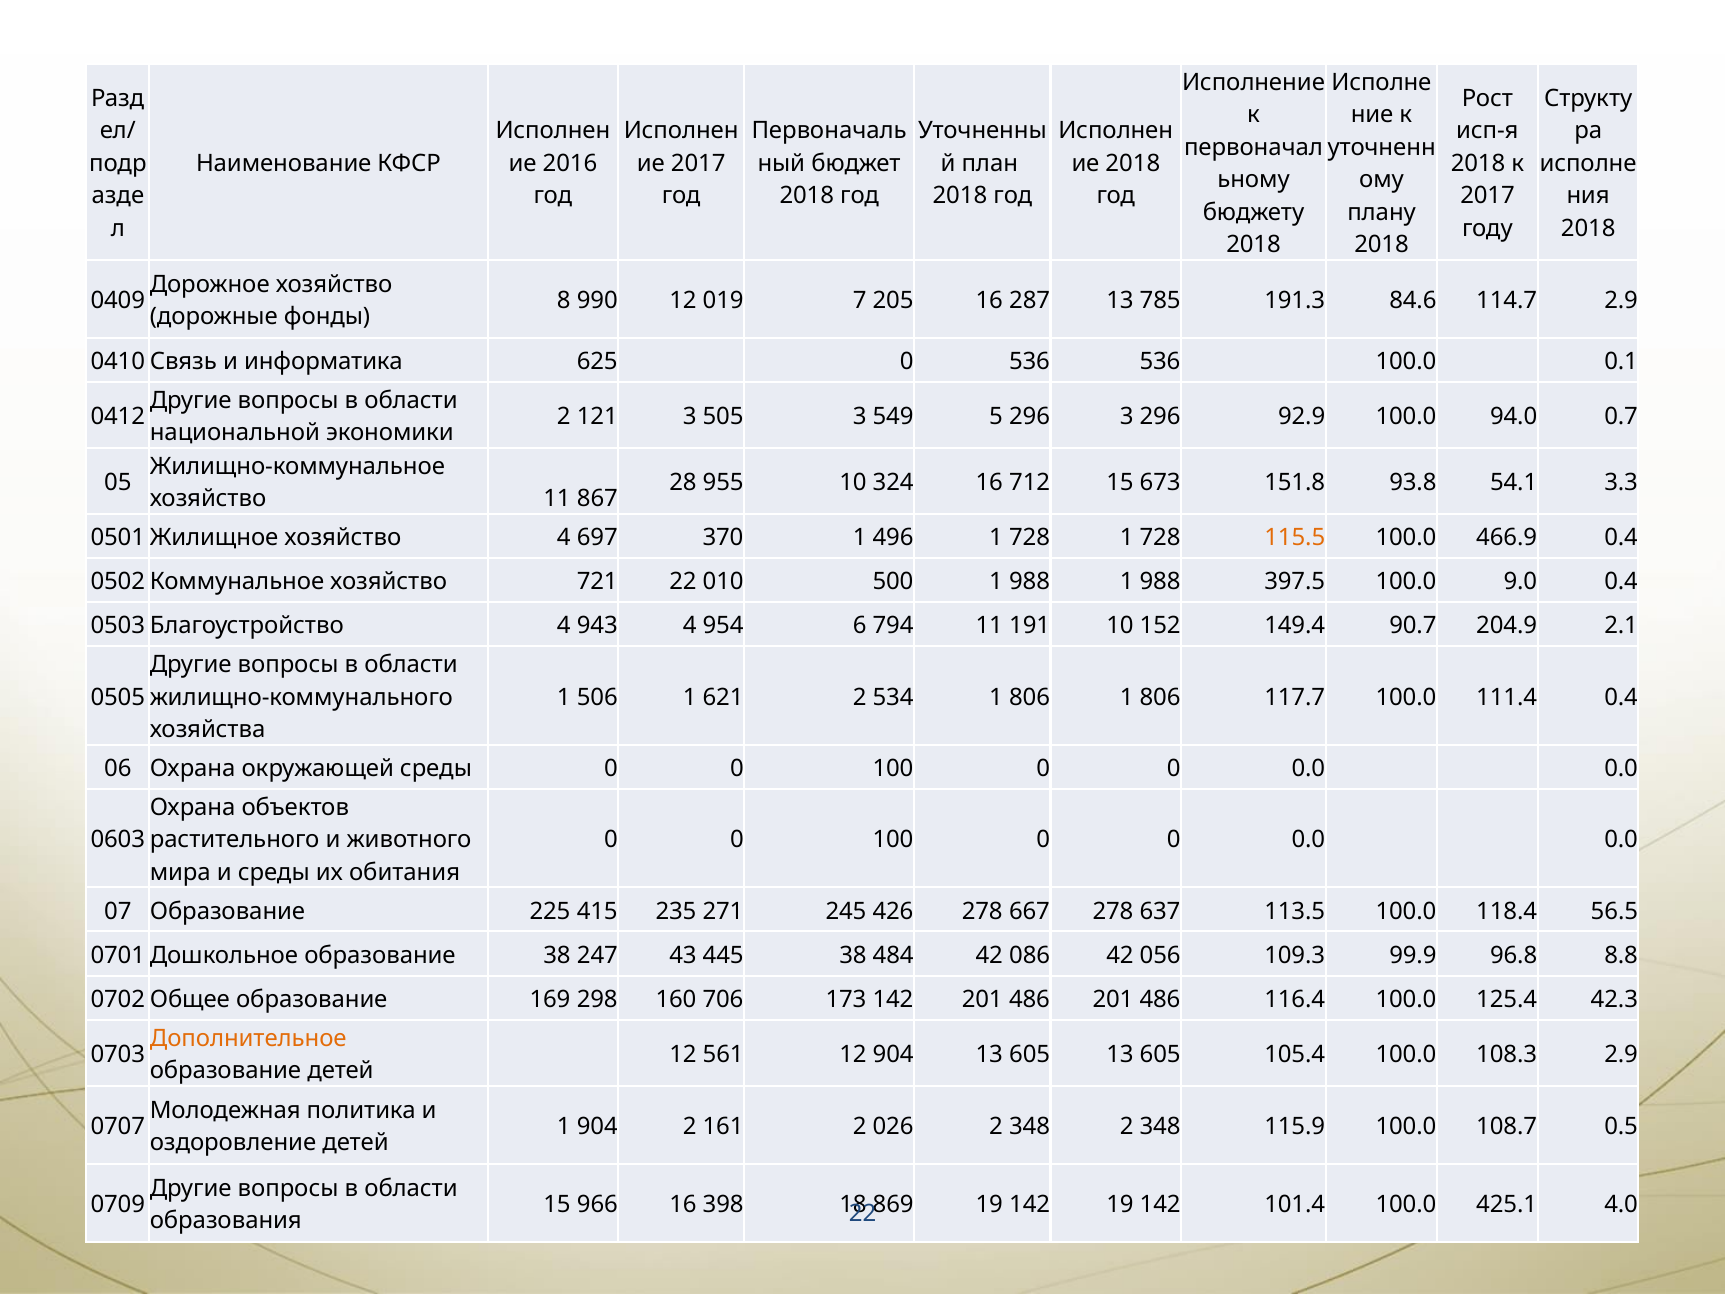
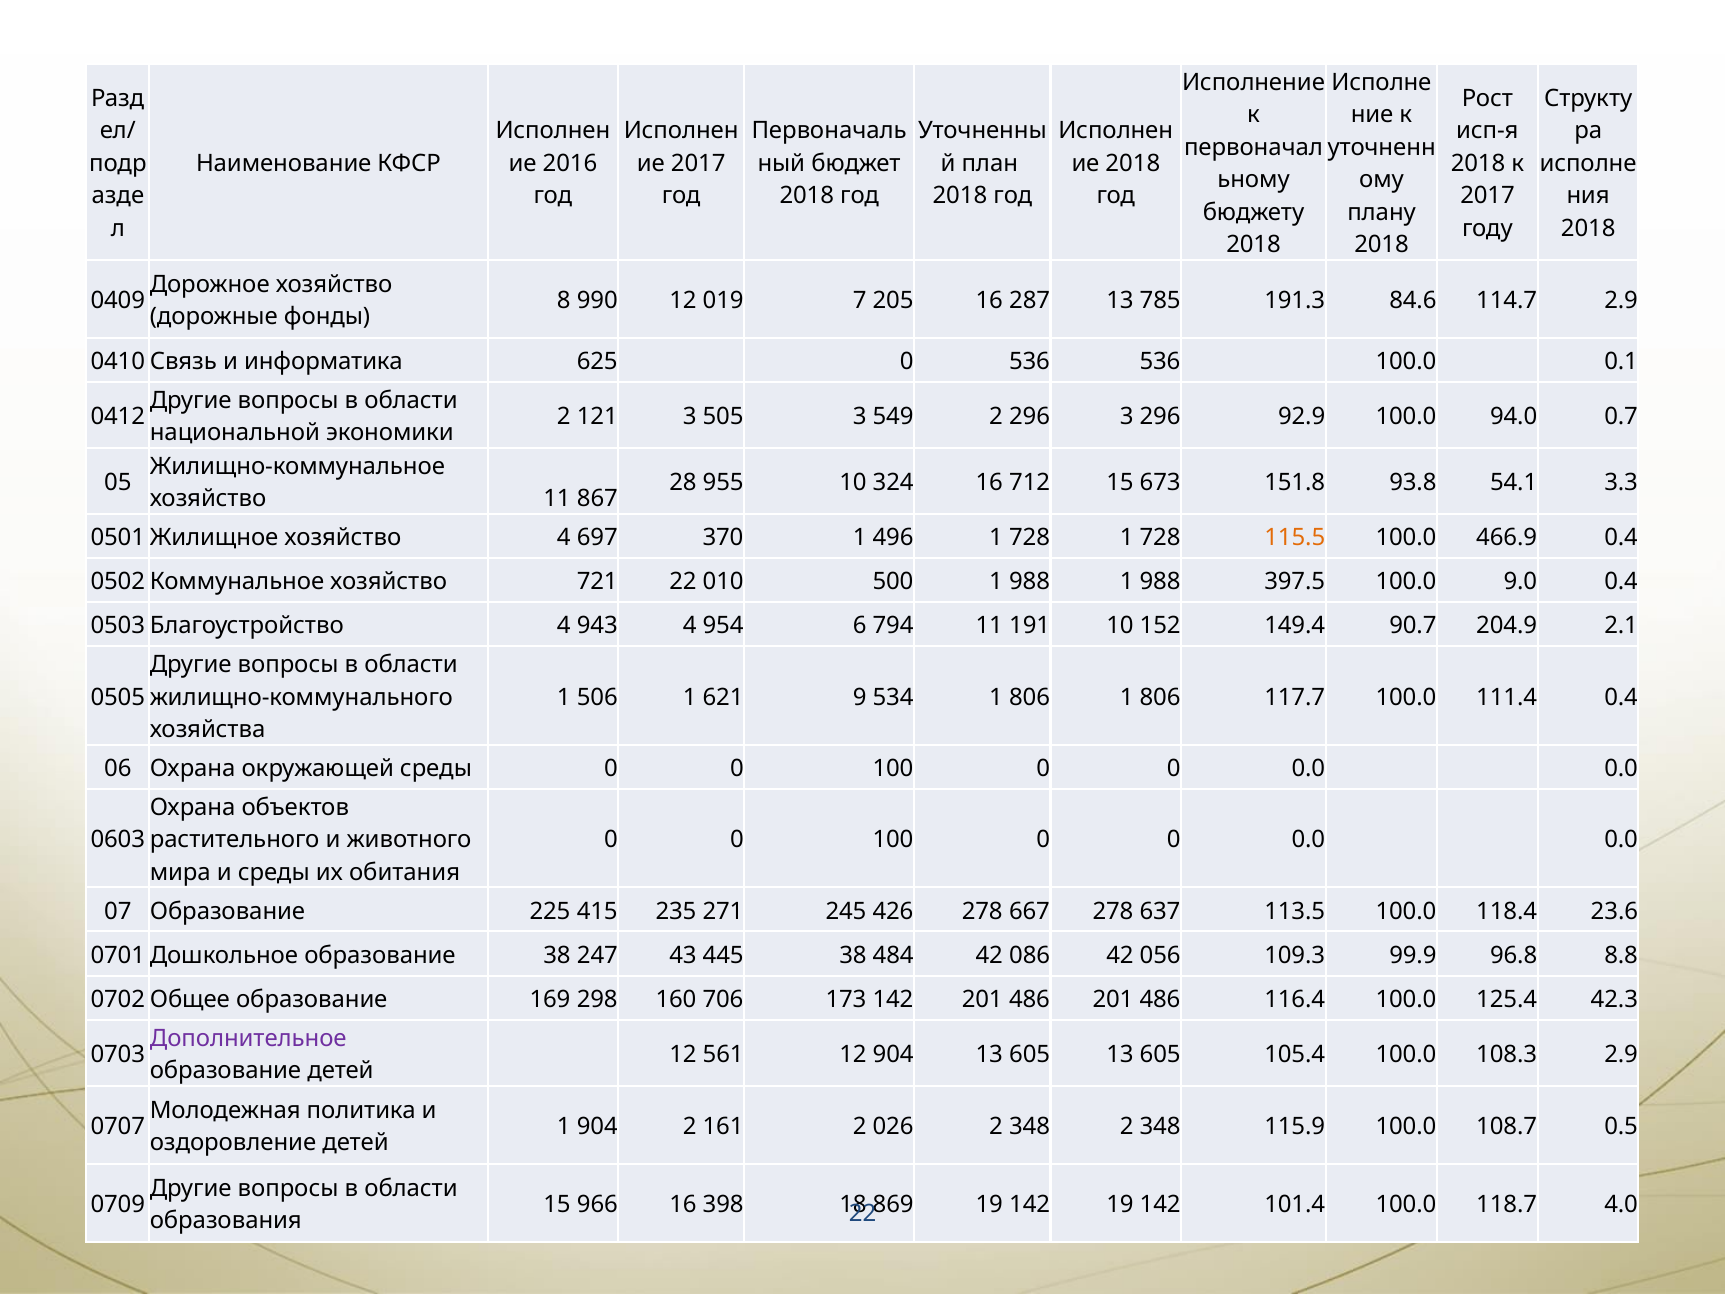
549 5: 5 -> 2 (996, 417)
621 2: 2 -> 9 (860, 697)
56.5: 56.5 -> 23.6 (1614, 911)
Дополнительное colour: orange -> purple (248, 1038)
425.1: 425.1 -> 118.7 (1507, 1204)
